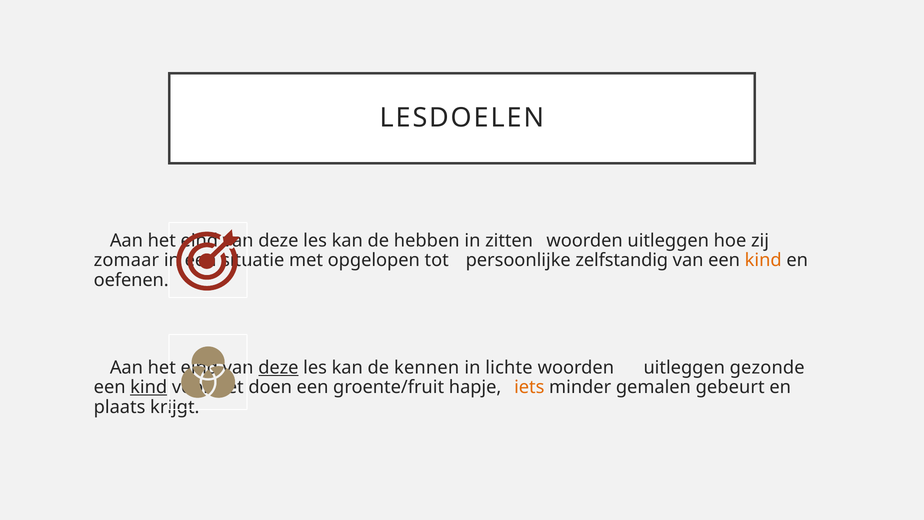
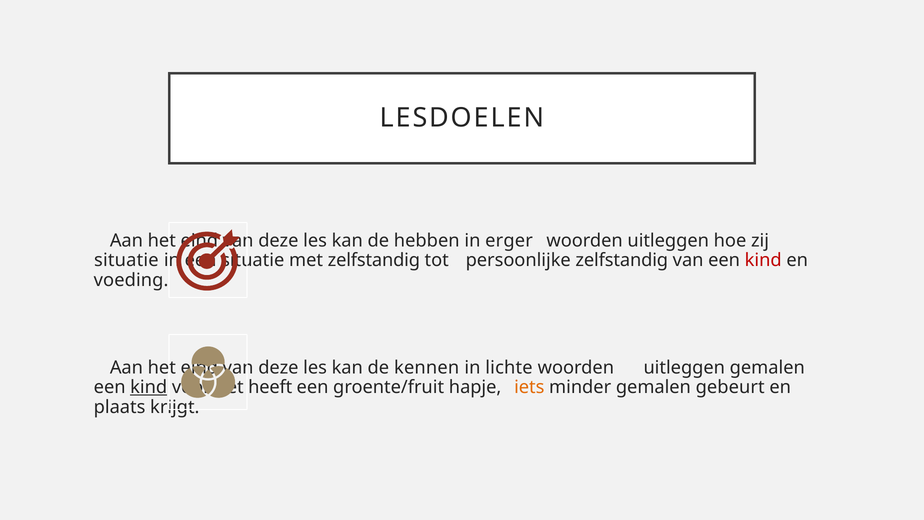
zitten: zitten -> erger (509, 240)
zomaar: zomaar -> situatie (126, 260)
met opgelopen: opgelopen -> zelfstandig (374, 260)
kind colour: orange -> red (763, 260)
oefenen: oefenen -> voeding (131, 280)
deze underline: present -> none (278, 367)
uitleggen gezonde: gezonde -> gemalen (767, 367)
doen: doen -> heeft (270, 387)
